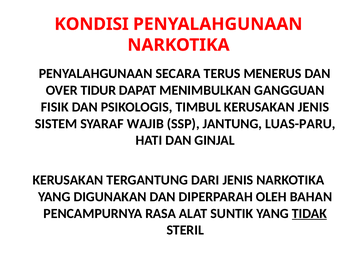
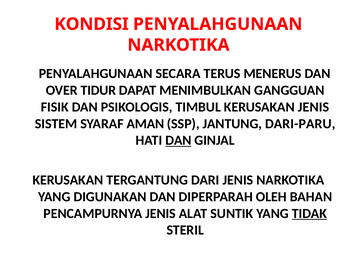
WAJIB: WAJIB -> AMAN (145, 124)
LUAS-PARU: LUAS-PARU -> DARI-PARU (300, 124)
DAN underline: none -> present (178, 140)
PENCAMPURNYA RASA: RASA -> JENIS (161, 213)
